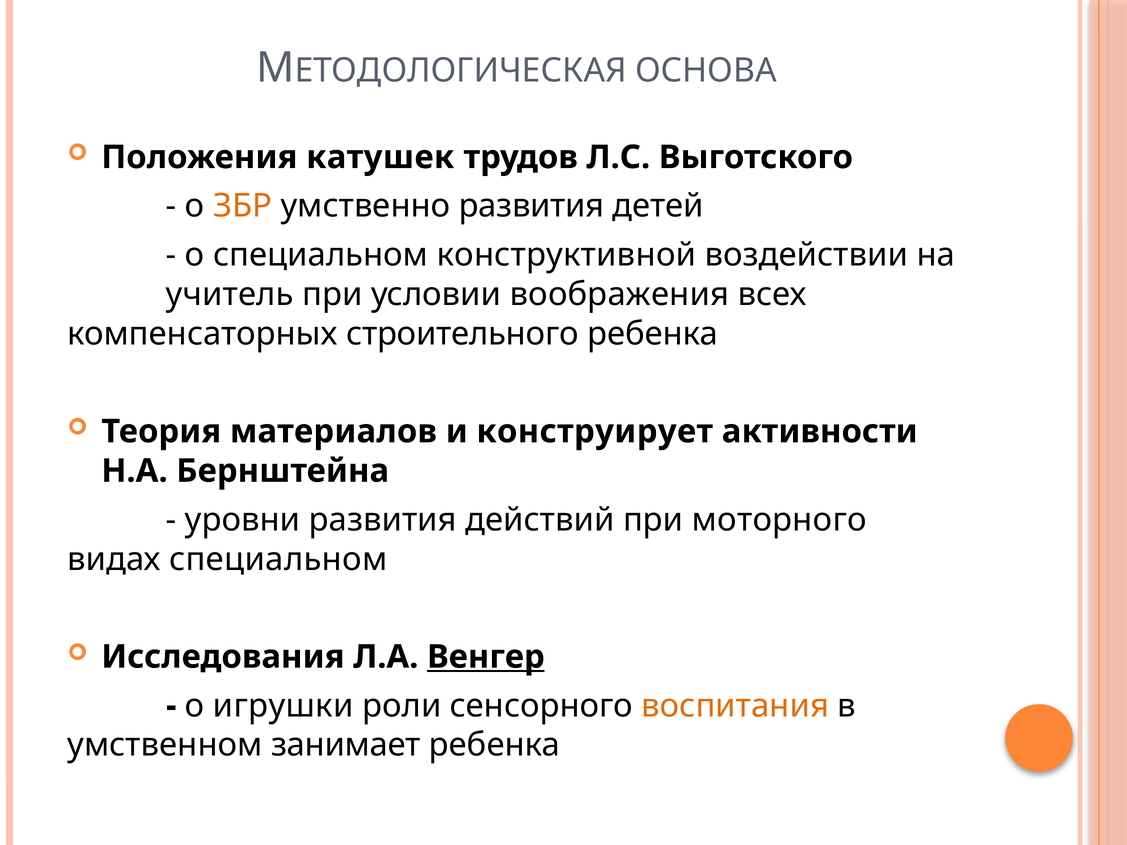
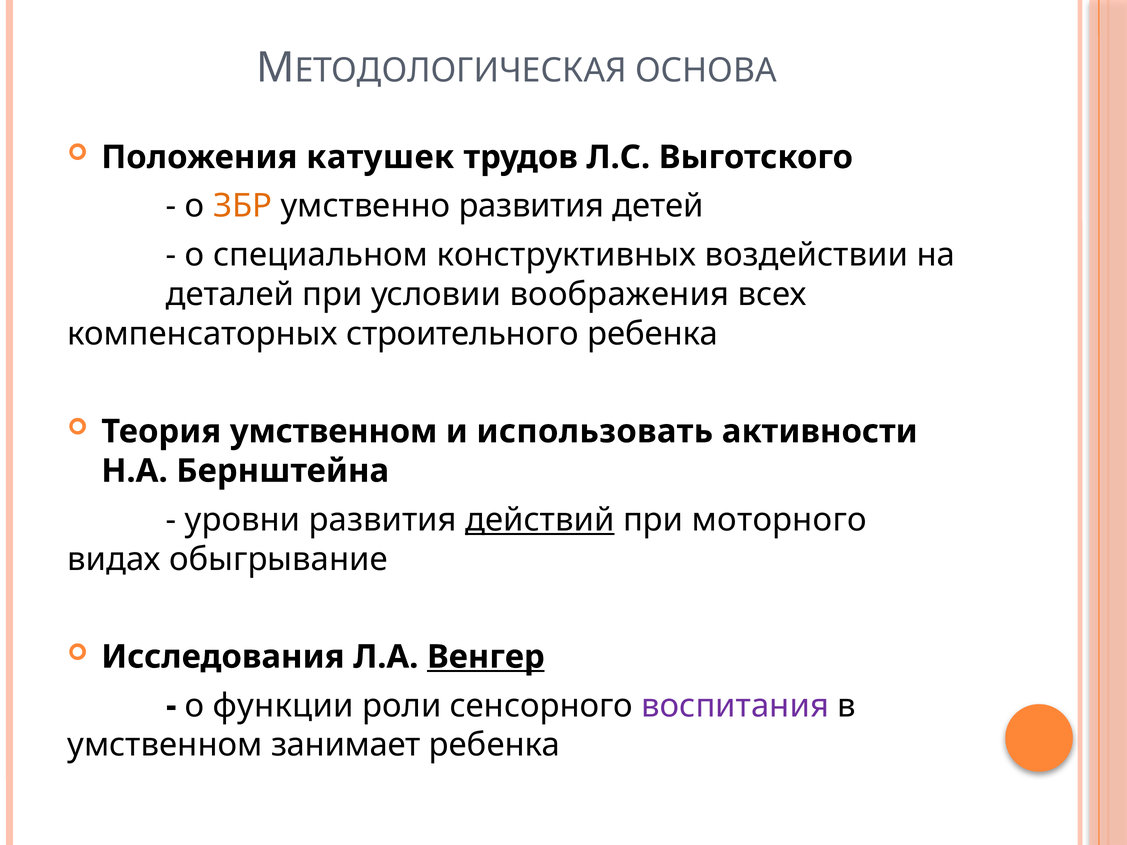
конструктивной: конструктивной -> конструктивных (566, 255)
учитель: учитель -> деталей (230, 294)
Теория материалов: материалов -> умственном (334, 432)
конструирует: конструирует -> использовать (595, 432)
действий underline: none -> present (540, 520)
видах специальном: специальном -> обыгрывание (278, 559)
игрушки: игрушки -> функции (283, 706)
воспитания colour: orange -> purple (735, 706)
